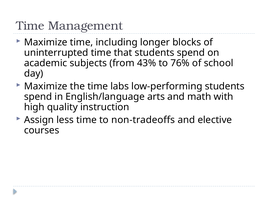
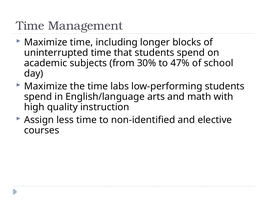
43%: 43% -> 30% (147, 63)
76%: 76% -> 47% (180, 63)
non-tradeoffs: non-tradeoffs -> non-identified (143, 120)
